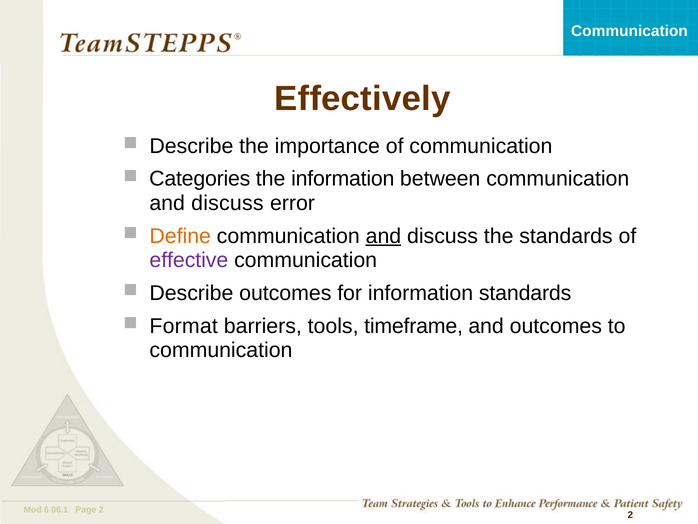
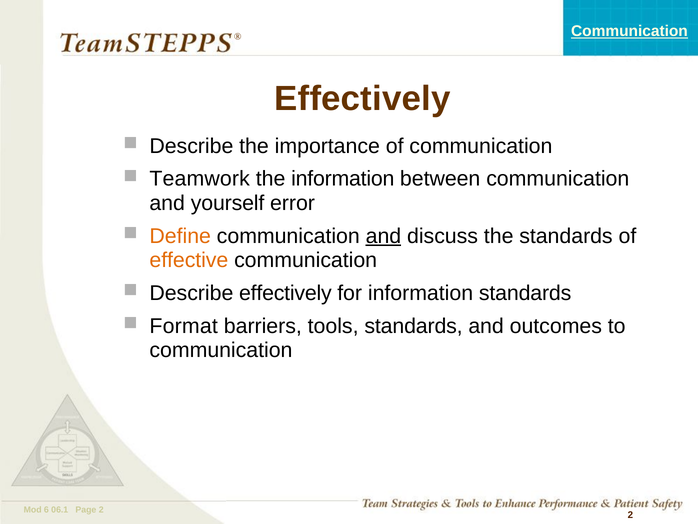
Communication underline: none -> present (629, 31)
Categories: Categories -> Teamwork (200, 179)
discuss: discuss -> yourself (228, 203)
effective colour: purple -> orange (189, 260)
Describe outcomes: outcomes -> effectively (285, 293)
tools timeframe: timeframe -> standards (414, 326)
